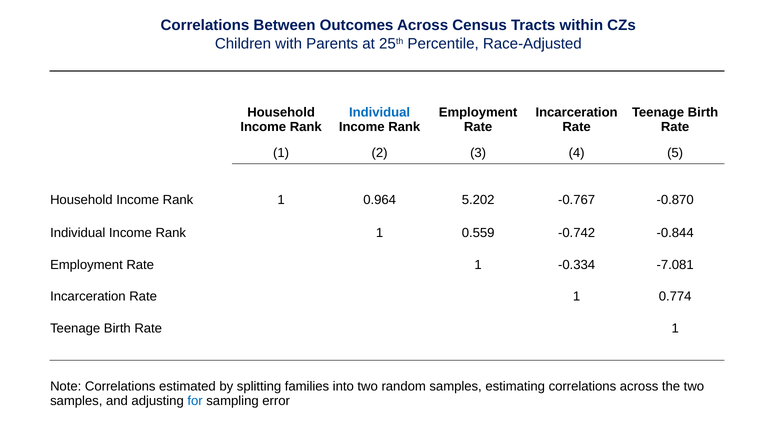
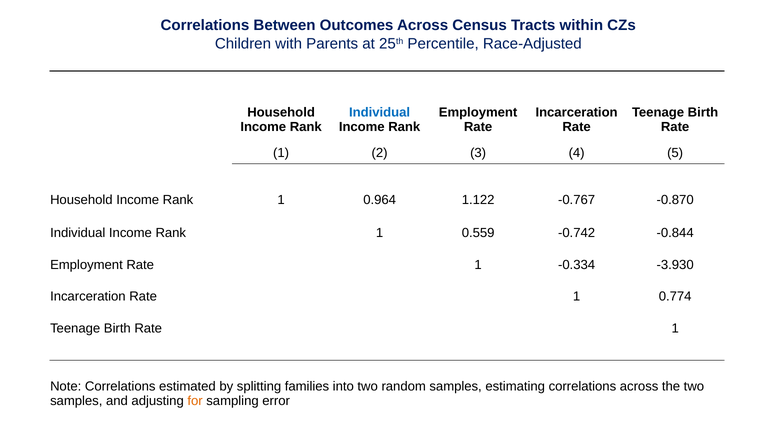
5.202: 5.202 -> 1.122 (478, 200)
-7.081: -7.081 -> -3.930 (675, 265)
for colour: blue -> orange (195, 401)
